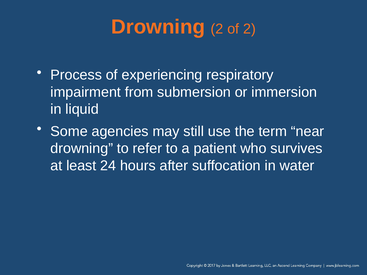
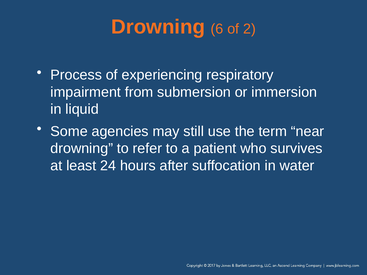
Drowning 2: 2 -> 6 (217, 29)
